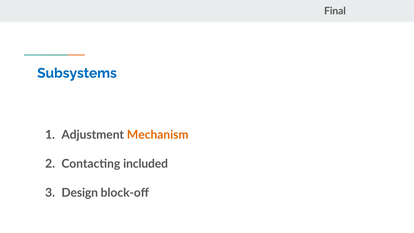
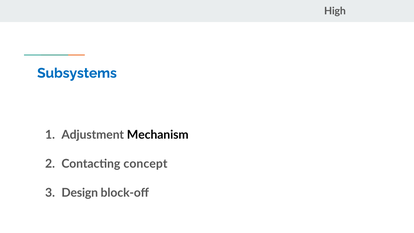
Final: Final -> High (335, 11)
Mechanism colour: orange -> black (158, 135)
included: included -> concept (145, 164)
